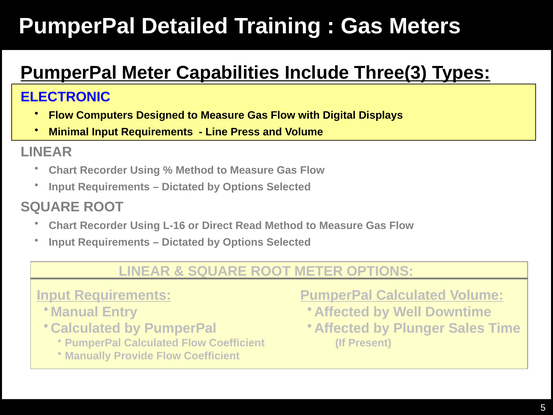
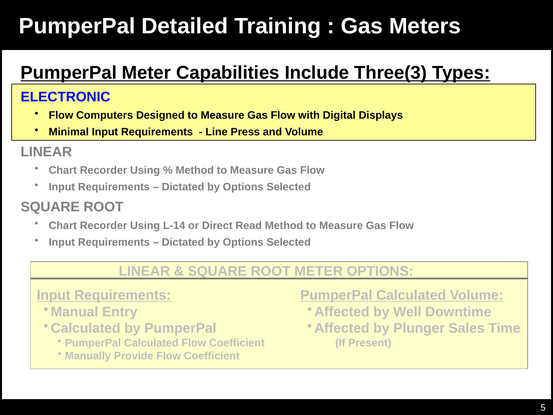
L-16: L-16 -> L-14 (174, 225)
